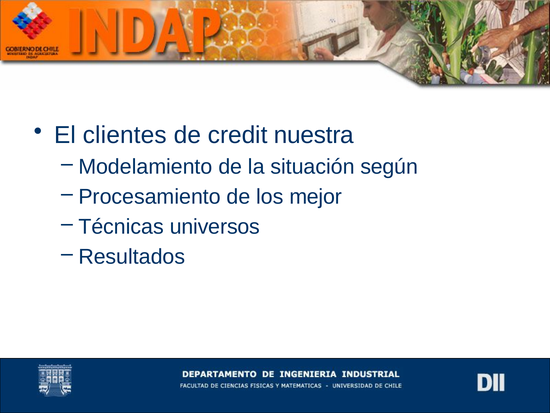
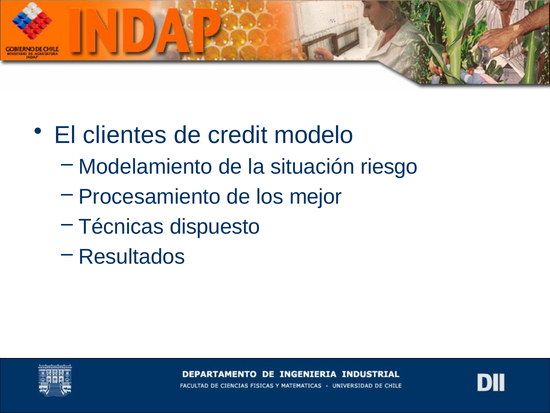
nuestra: nuestra -> modelo (314, 135)
según: según -> riesgo (389, 167)
universos: universos -> dispuesto (215, 227)
